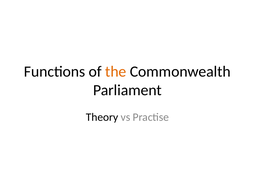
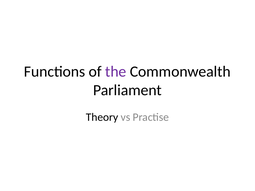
the colour: orange -> purple (116, 72)
